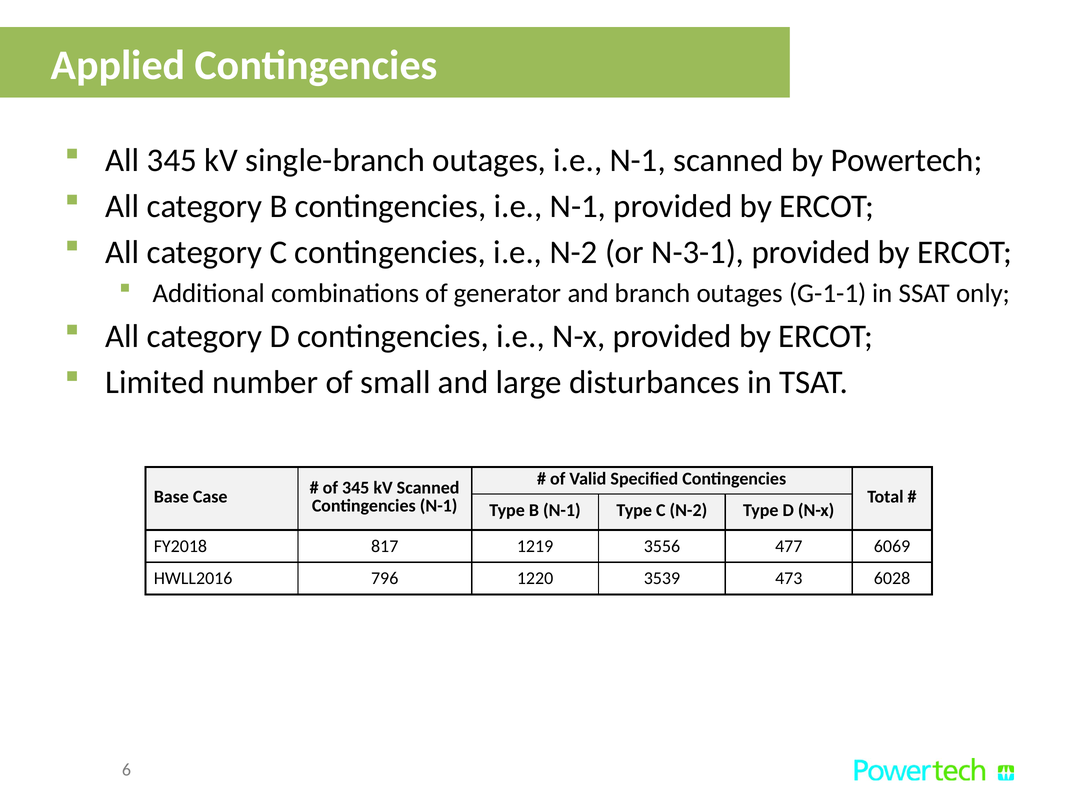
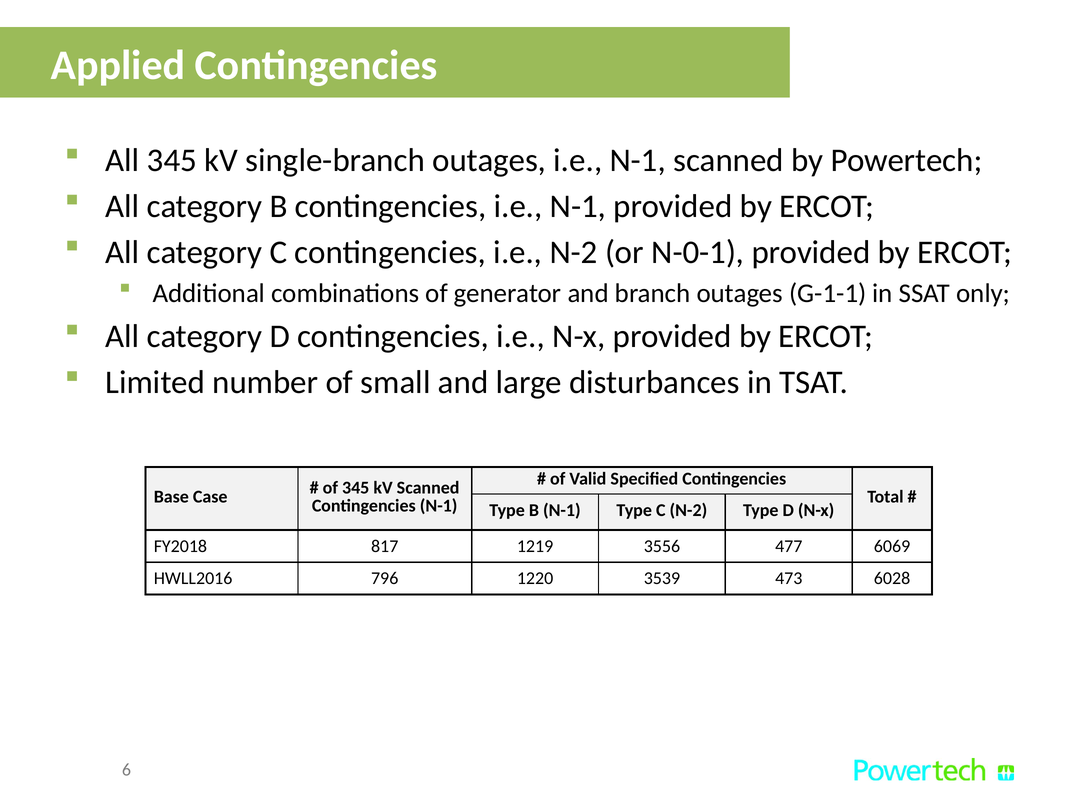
N-3-1: N-3-1 -> N-0-1 (698, 252)
